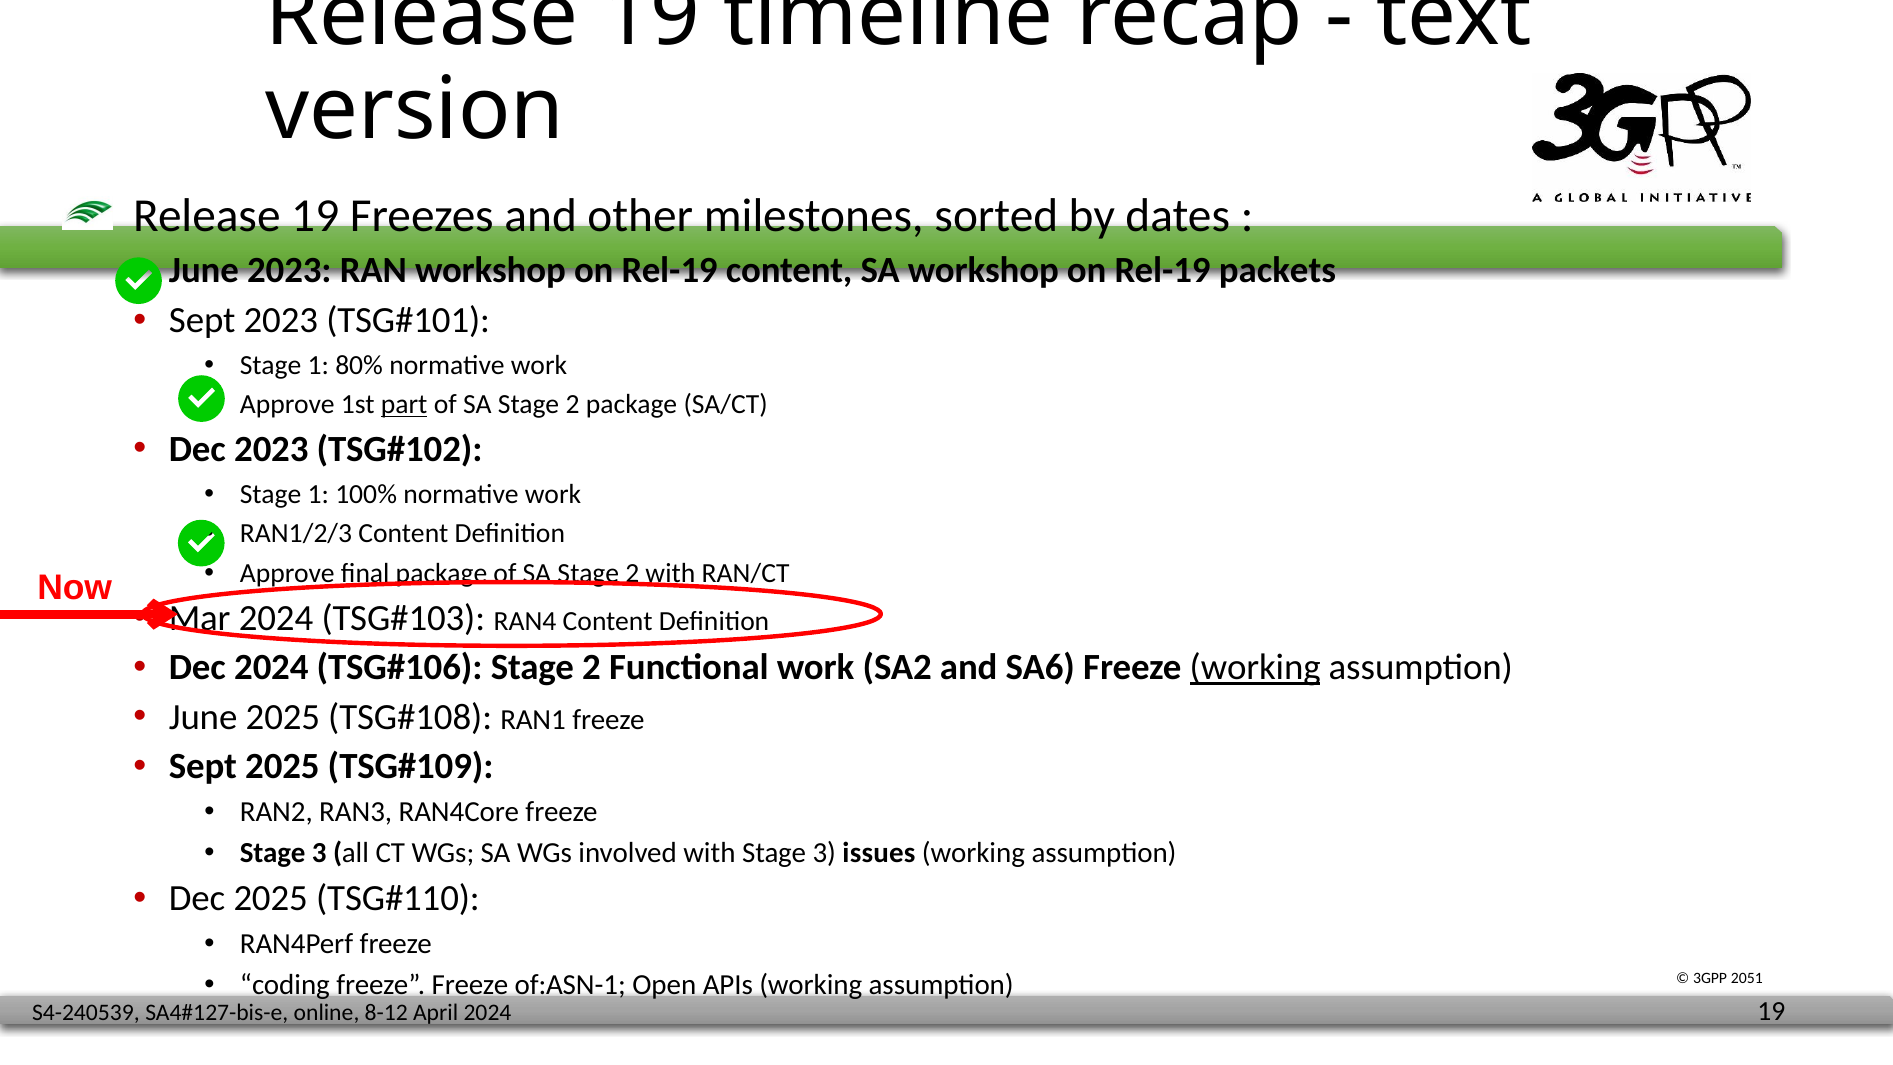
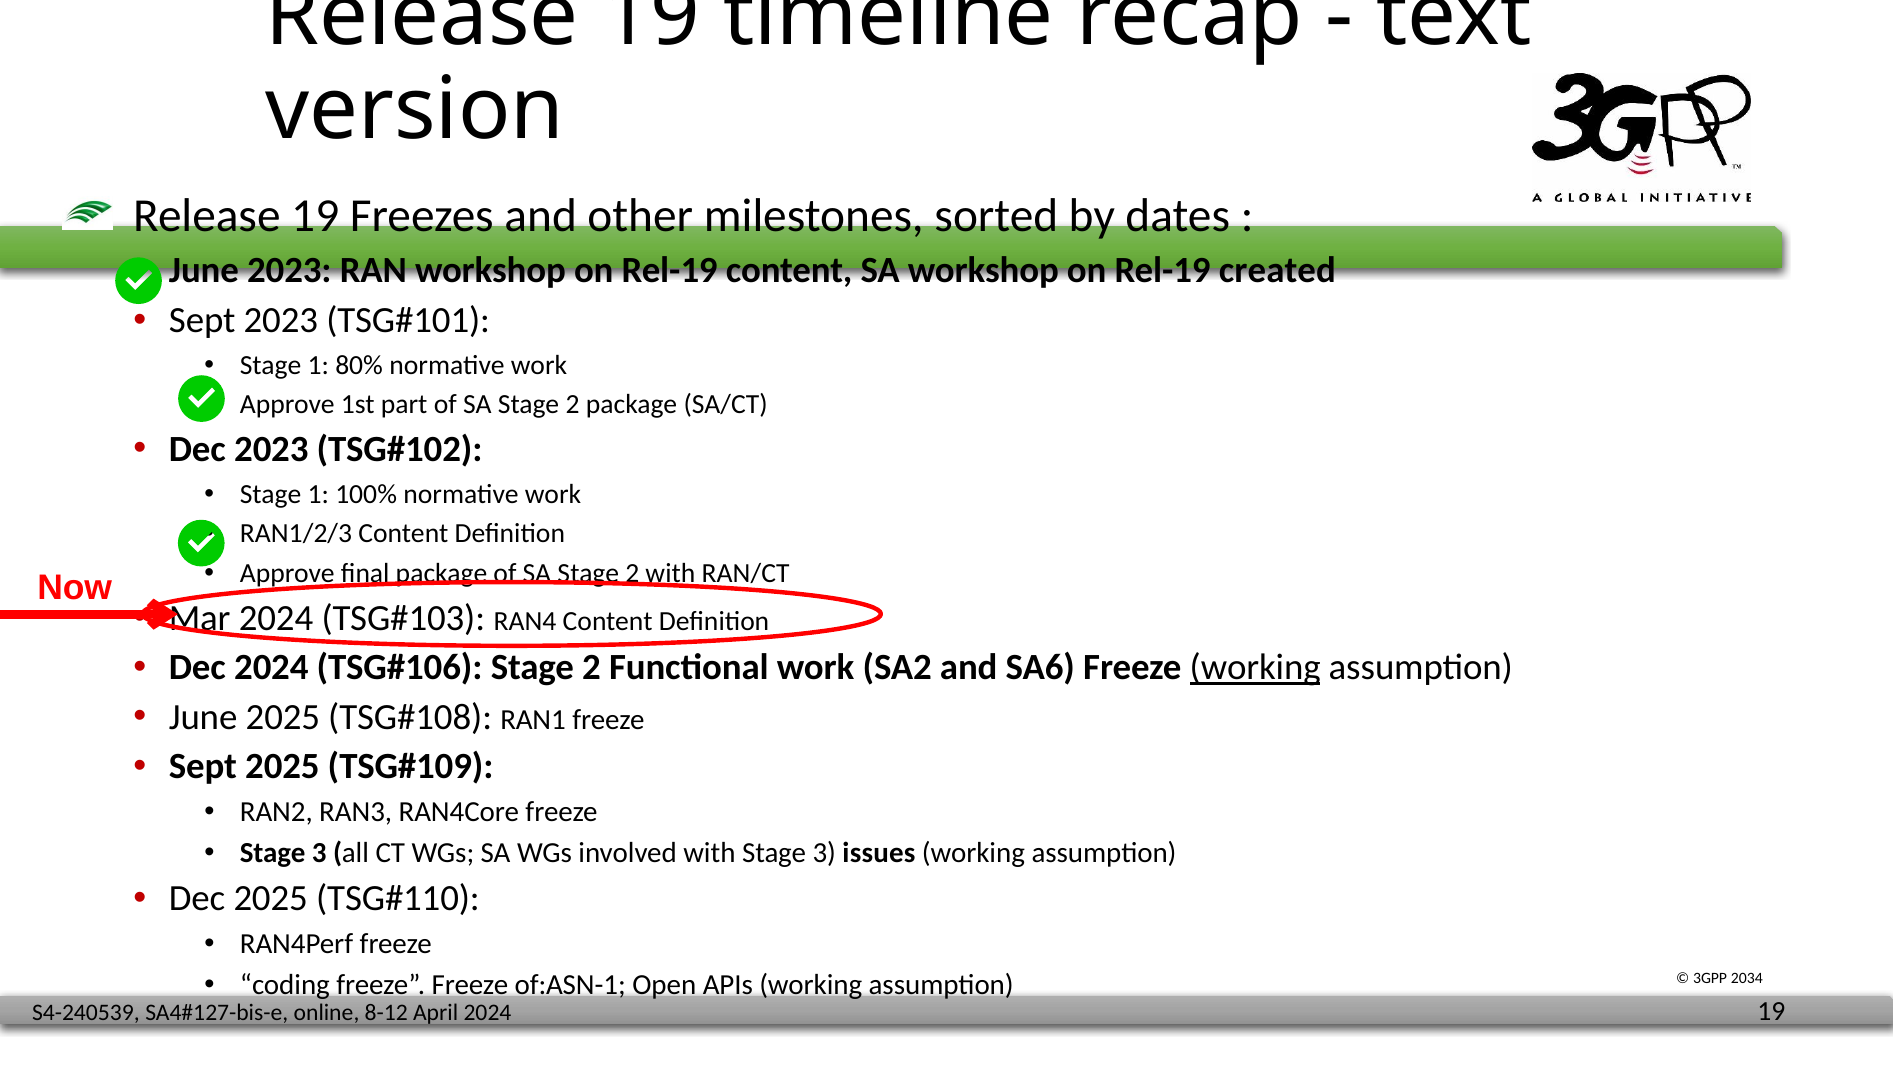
packets: packets -> created (1277, 271)
part underline: present -> none (404, 405)
2051: 2051 -> 2034 (1747, 978)
